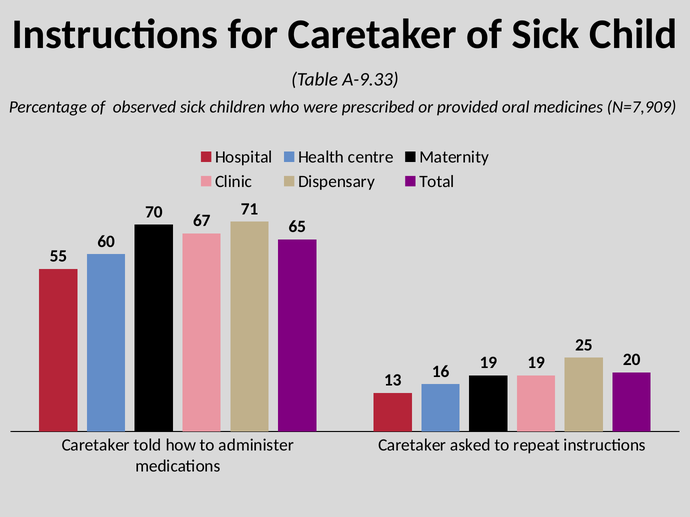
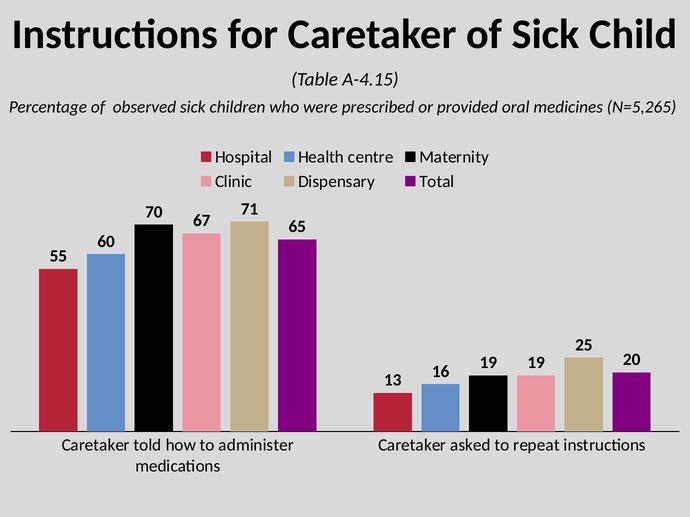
A-9.33: A-9.33 -> A-4.15 (370, 79)
N=7,909: N=7,909 -> N=5,265 (642, 107)
